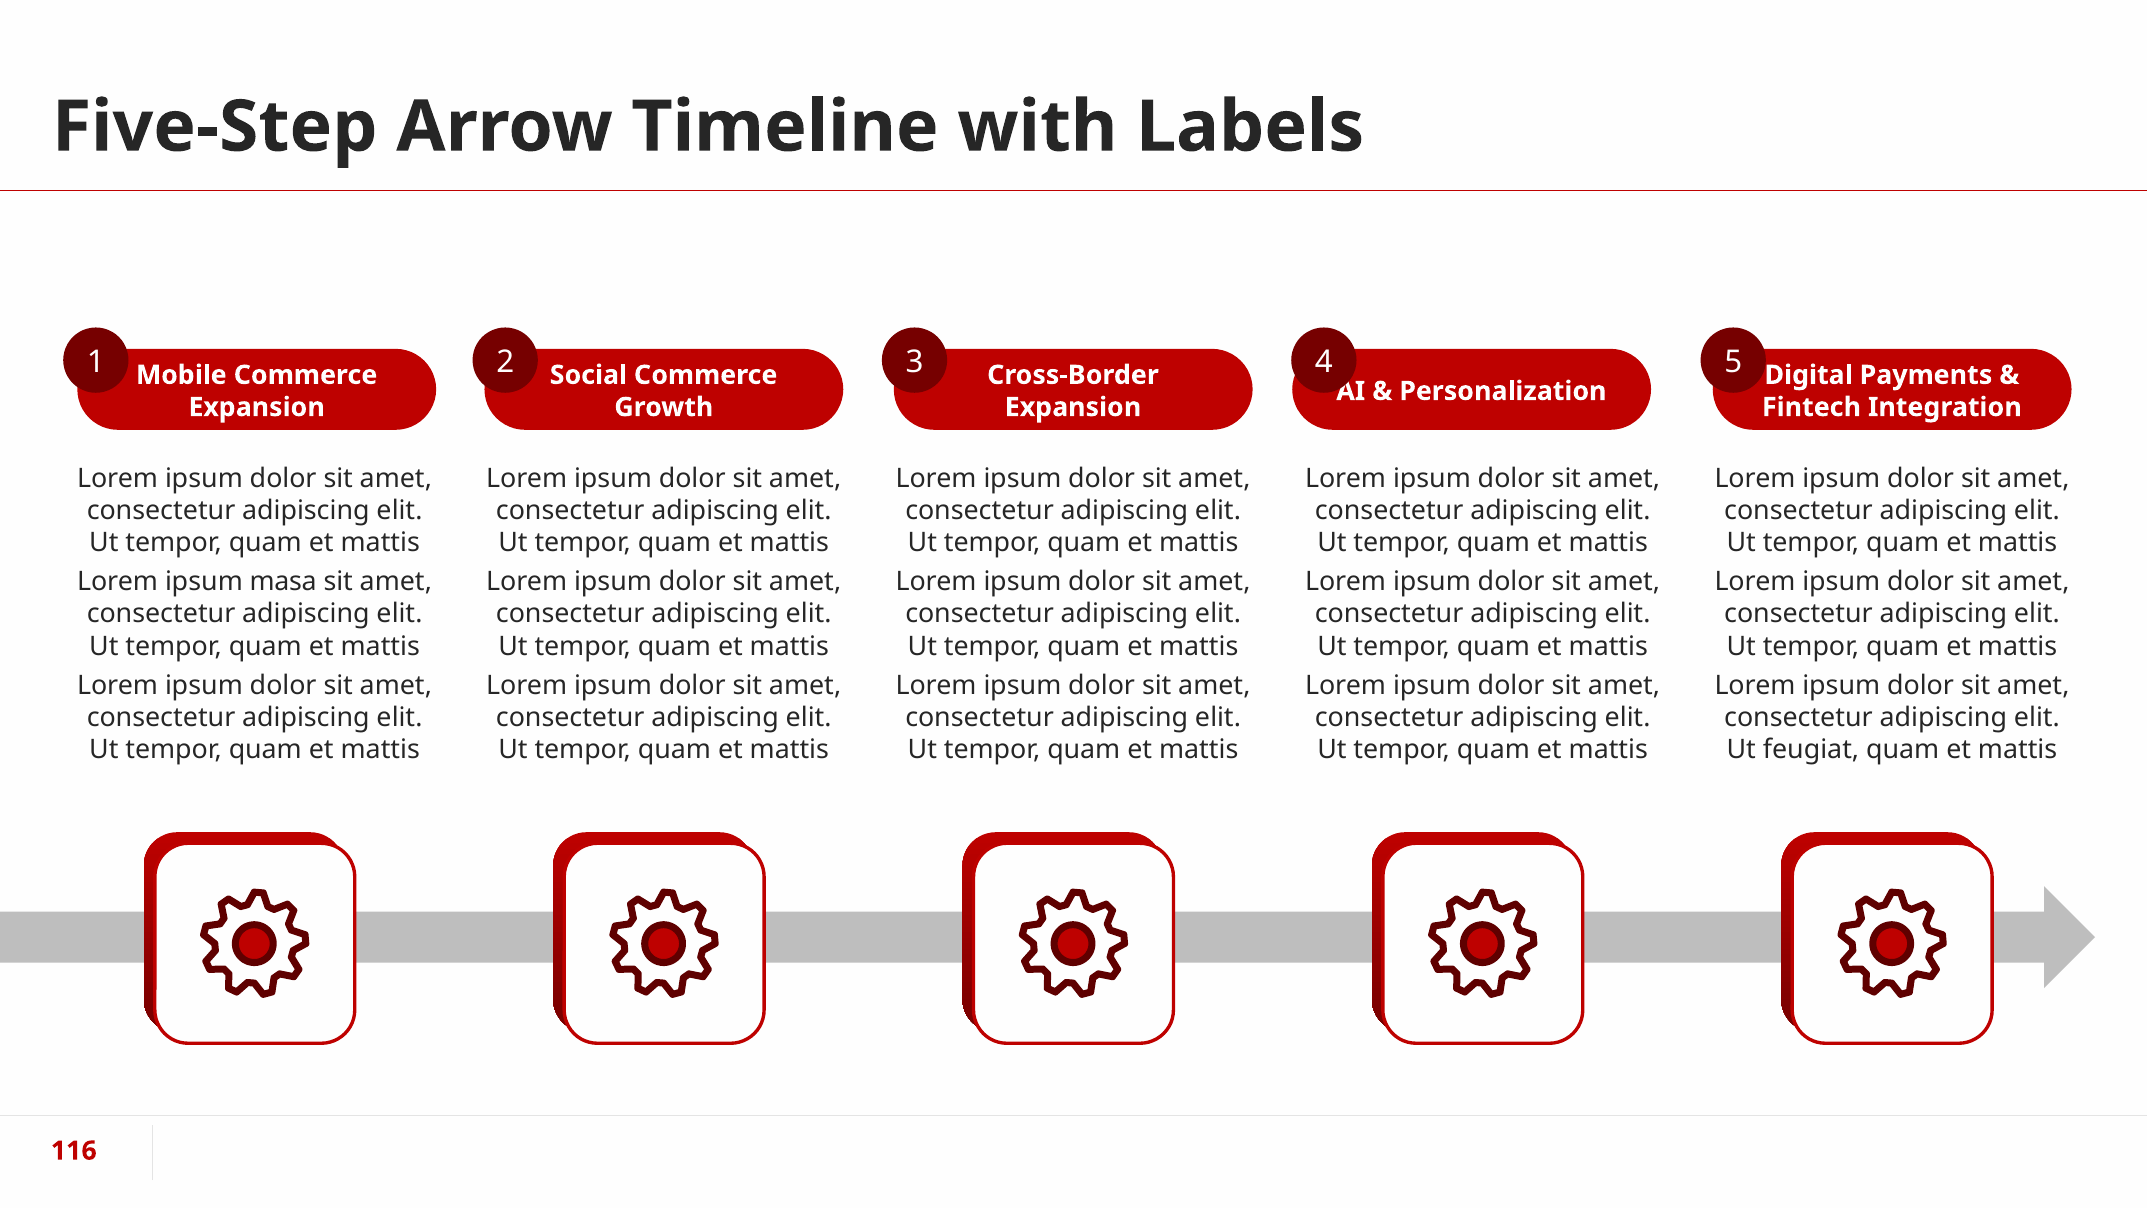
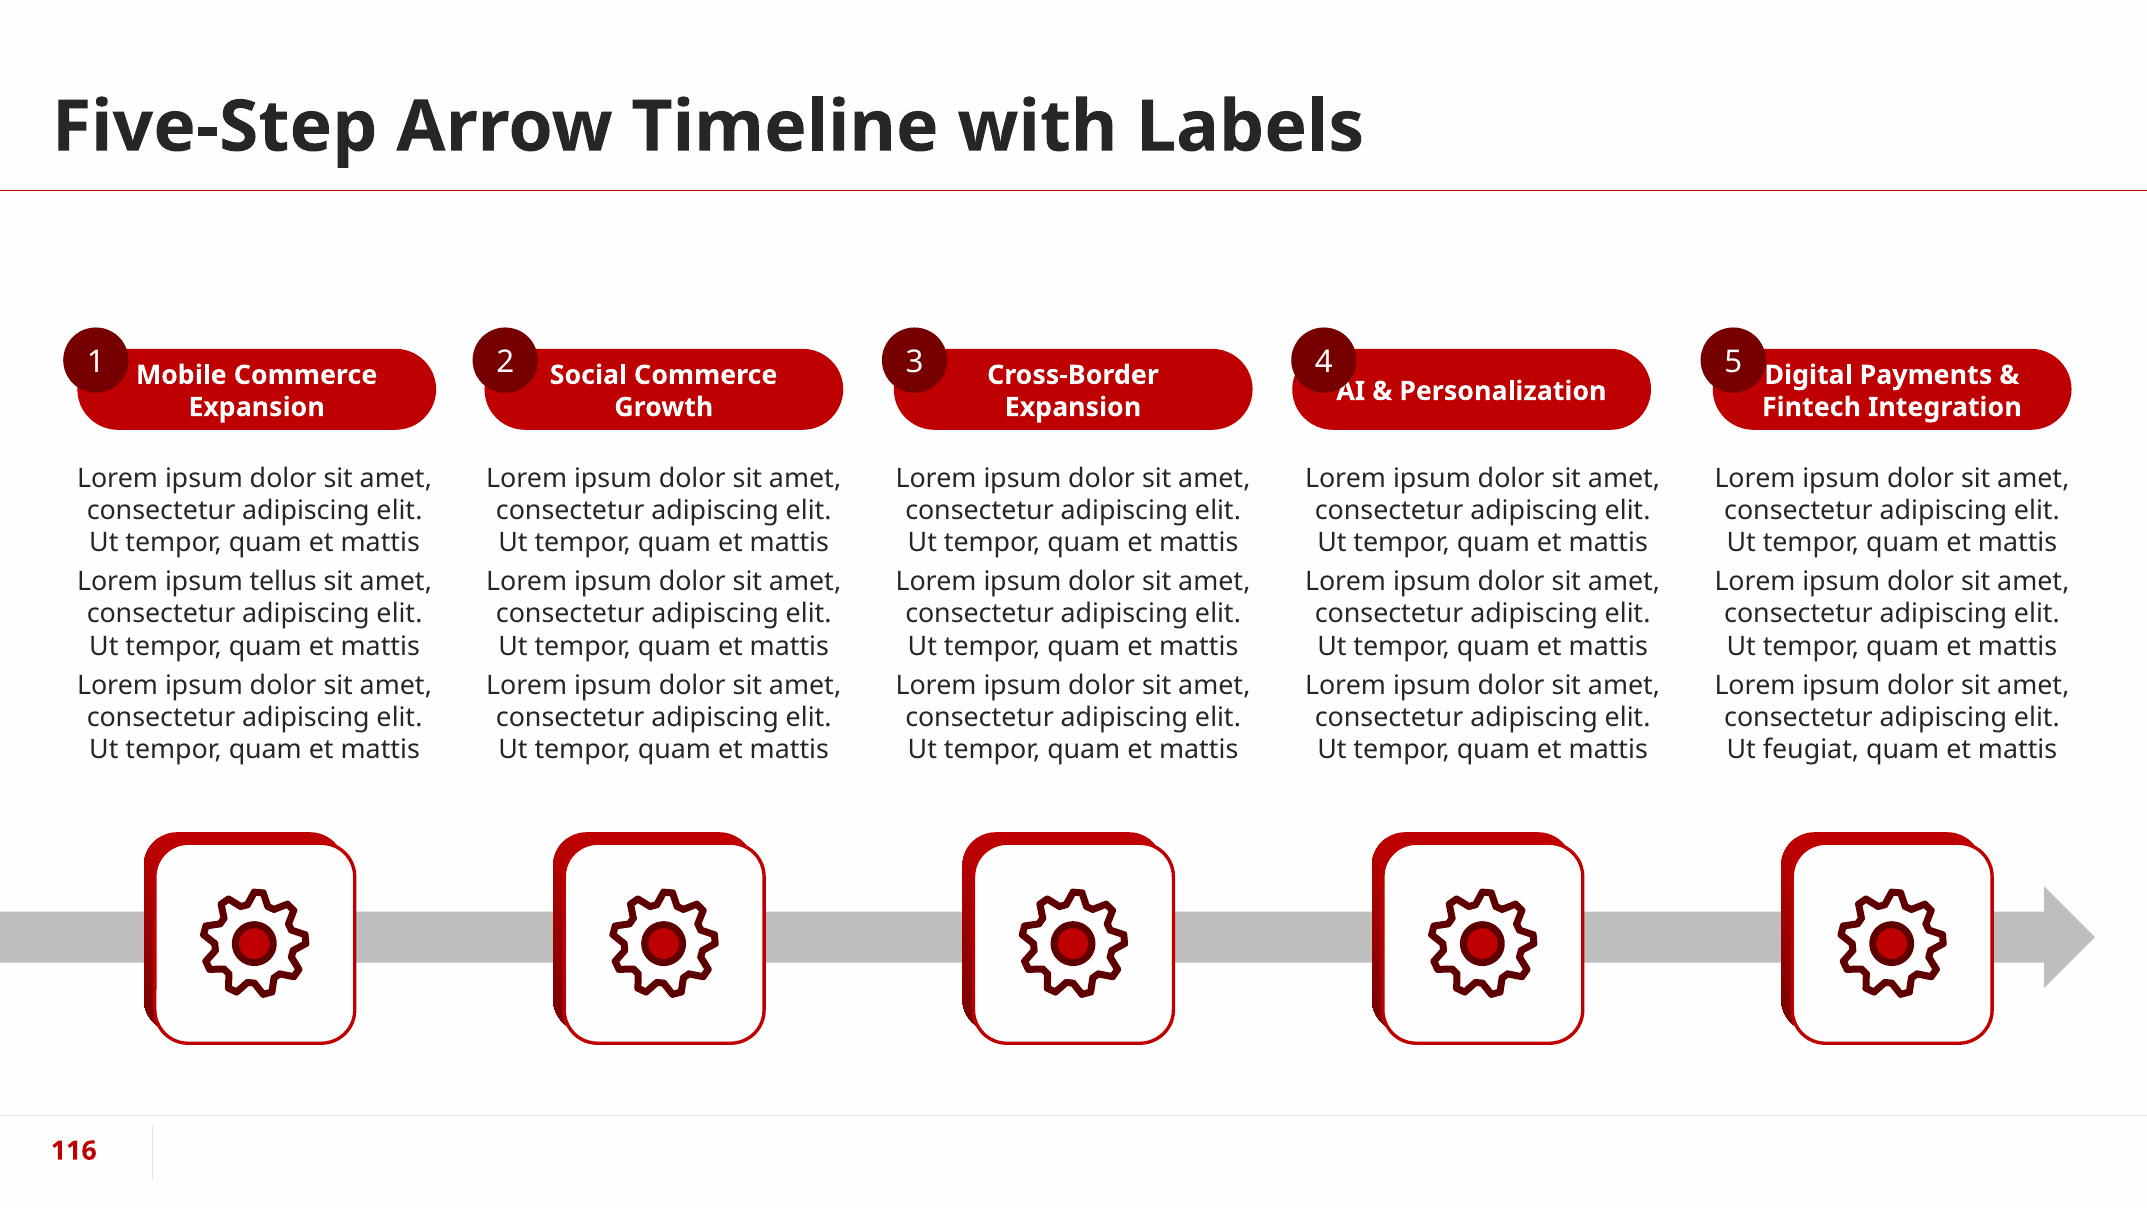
masa: masa -> tellus (283, 582)
